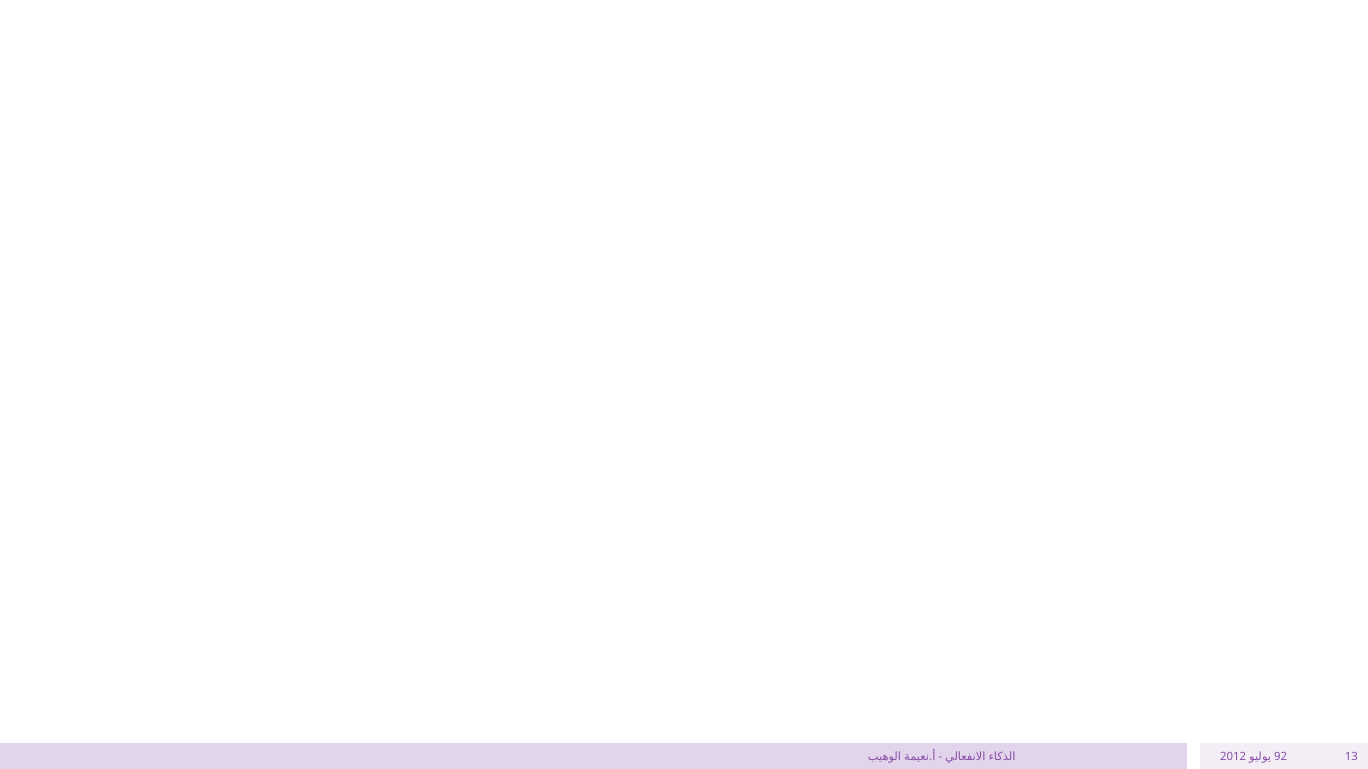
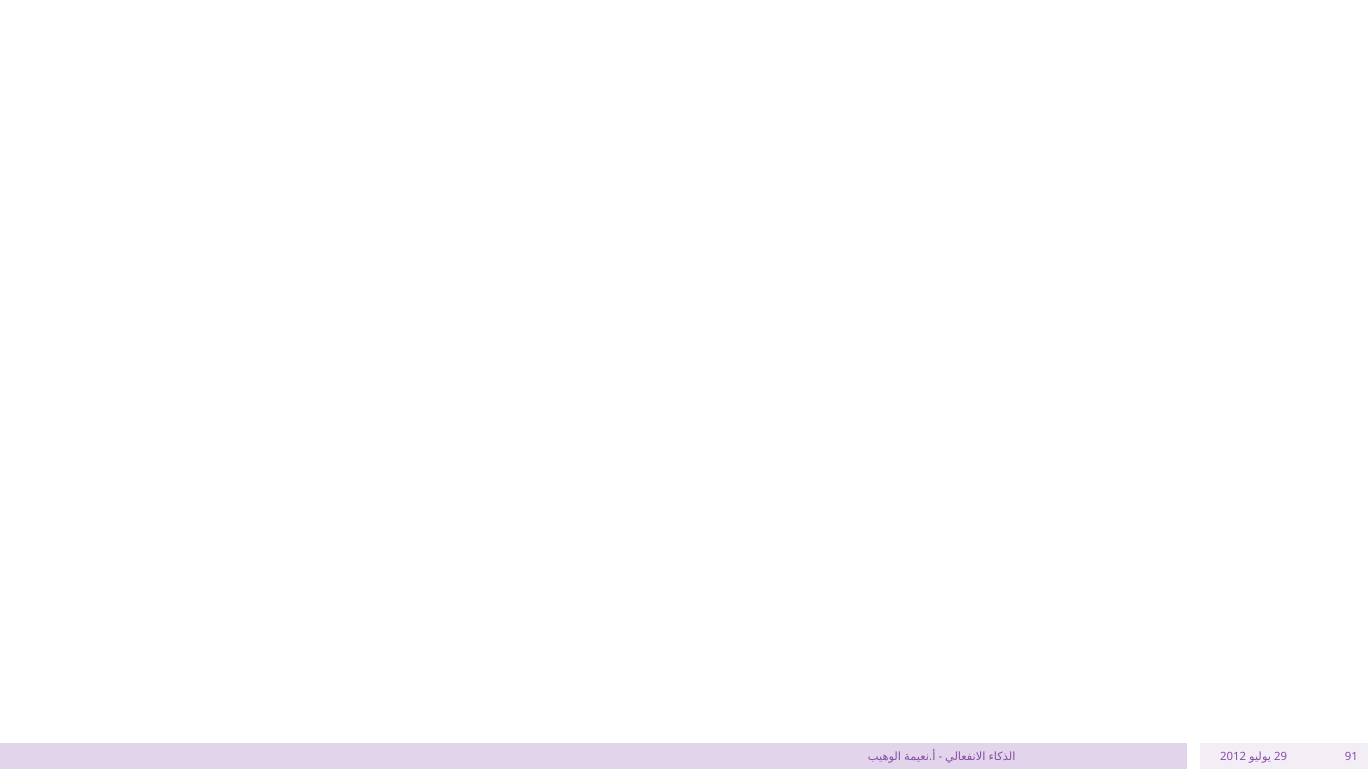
92: 92 -> 29 (1281, 757)
13: 13 -> 91 (1351, 757)
